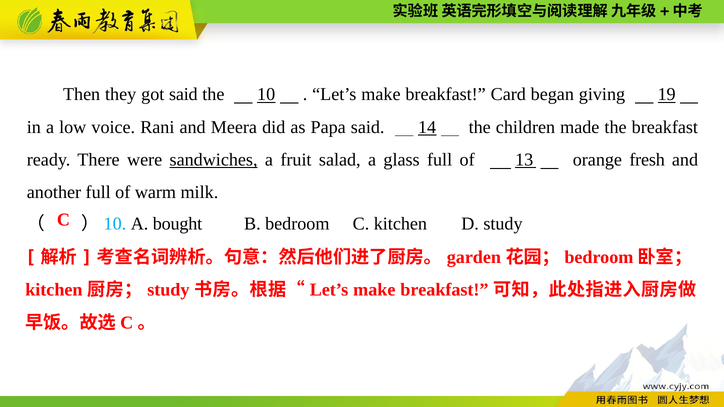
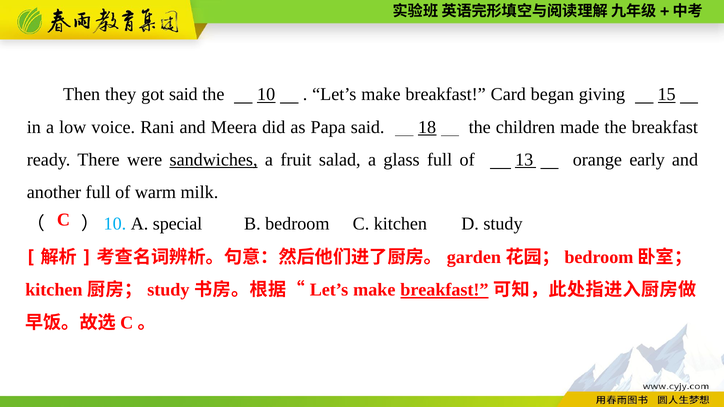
19: 19 -> 15 (667, 95)
14: 14 -> 18 (427, 127)
fresh: fresh -> early (647, 160)
bought: bought -> special (178, 224)
breakfast underline: none -> present (444, 290)
